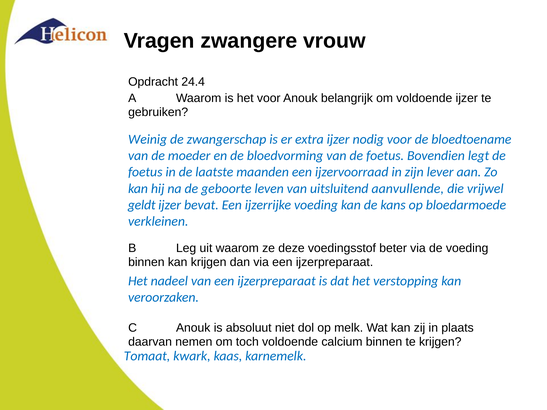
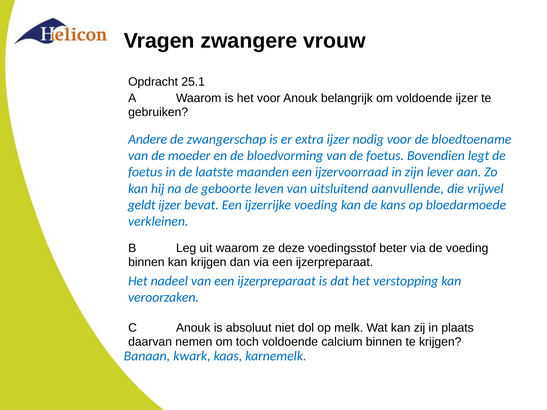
24.4: 24.4 -> 25.1 (193, 82)
Weinig: Weinig -> Andere (148, 139)
Tomaat: Tomaat -> Banaan (147, 356)
